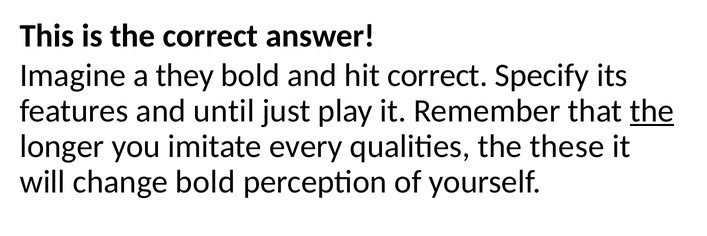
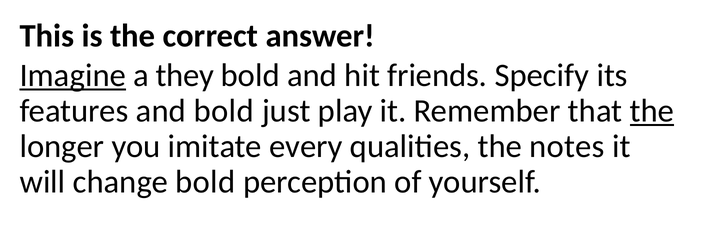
Imagine underline: none -> present (73, 76)
hit correct: correct -> friends (437, 76)
and until: until -> bold (224, 111)
these: these -> notes (567, 146)
